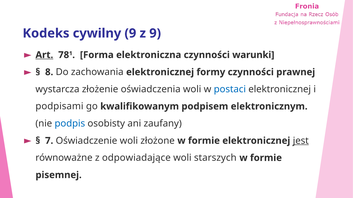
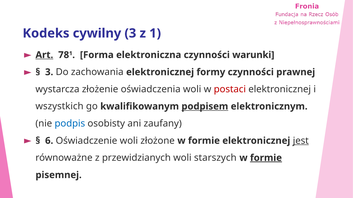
cywilny 9: 9 -> 3 (130, 33)
z 9: 9 -> 1 (155, 33)
8: 8 -> 3 (49, 72)
postaci colour: blue -> red (230, 89)
podpisami: podpisami -> wszystkich (59, 107)
podpisem underline: none -> present (205, 107)
7: 7 -> 6 (49, 141)
odpowiadające: odpowiadające -> przewidzianych (136, 158)
formie underline: none -> present (266, 158)
